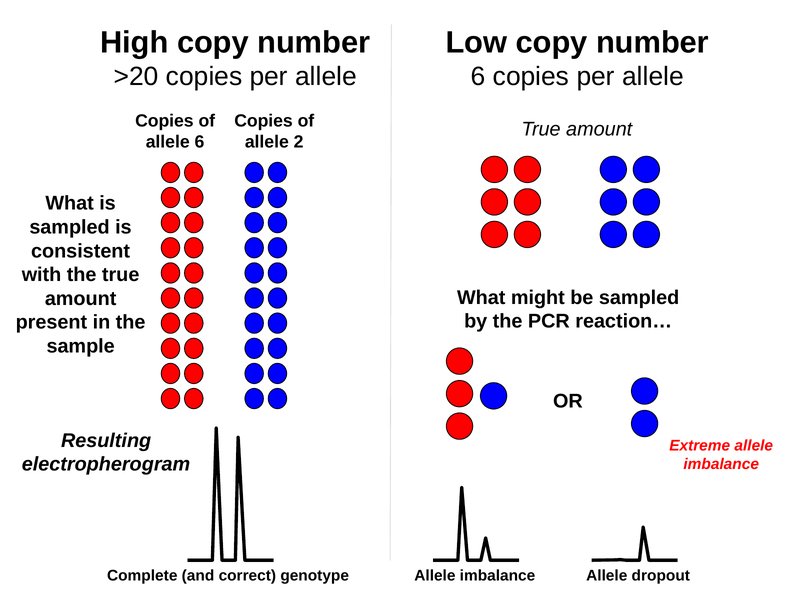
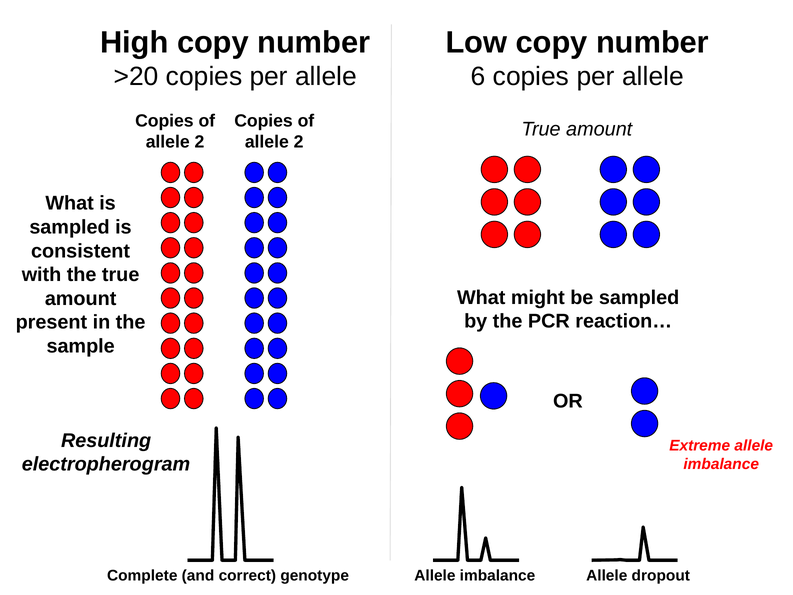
6: 6 -> 2 (199, 142)
